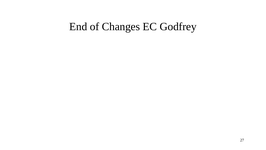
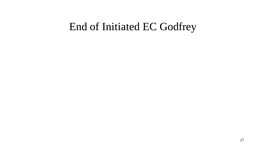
Changes: Changes -> Initiated (121, 27)
